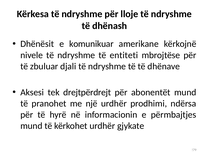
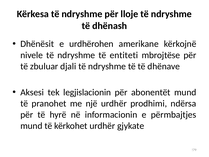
komunikuar: komunikuar -> urdhërohen (91, 44)
drejtpërdrejt: drejtpërdrejt -> legjislacionin (87, 92)
